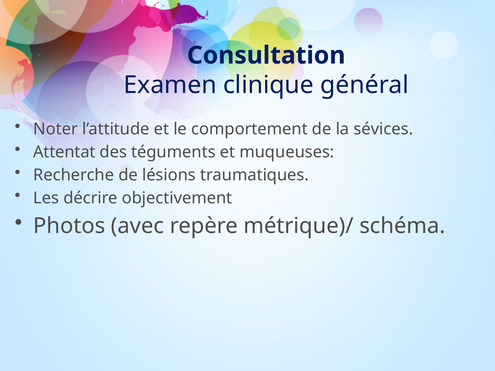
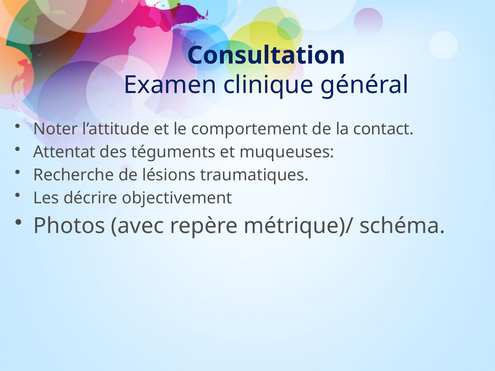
sévices: sévices -> contact (384, 129)
